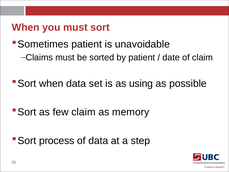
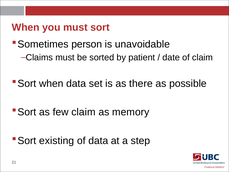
patient: patient -> person (87, 44)
using: using -> there (141, 83)
process: process -> existing (57, 140)
